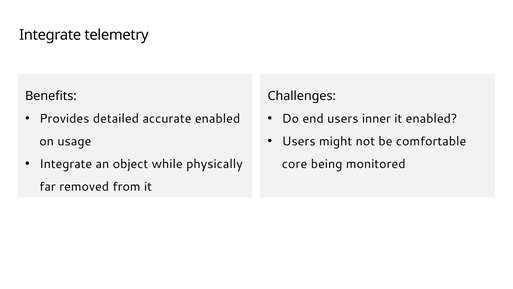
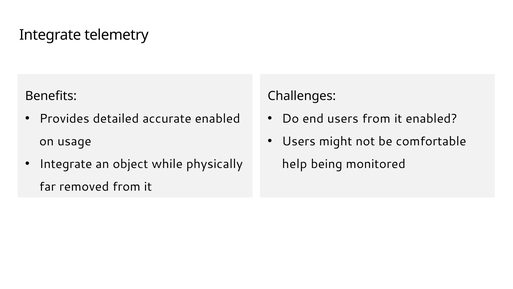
users inner: inner -> from (376, 118)
core: core -> help (295, 164)
